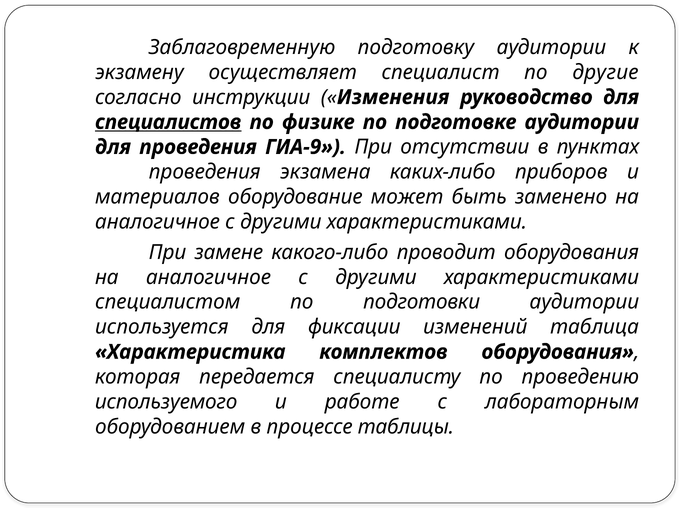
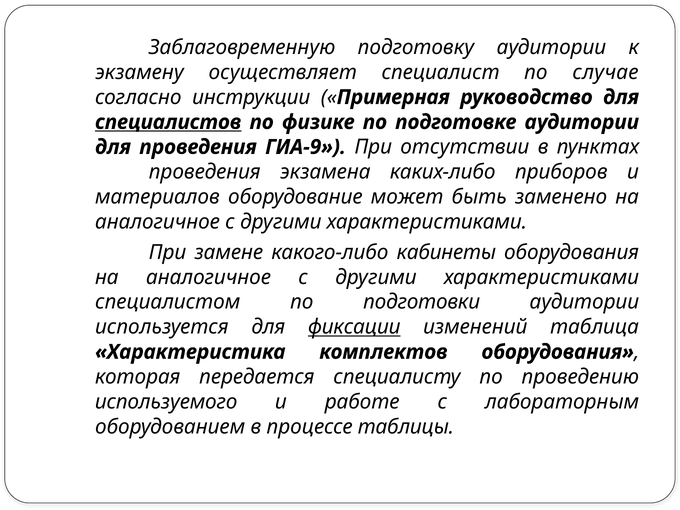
другие: другие -> случае (605, 72)
Изменения: Изменения -> Примерная (393, 97)
проводит: проводит -> кабинеты (446, 252)
фиксации underline: none -> present (354, 327)
